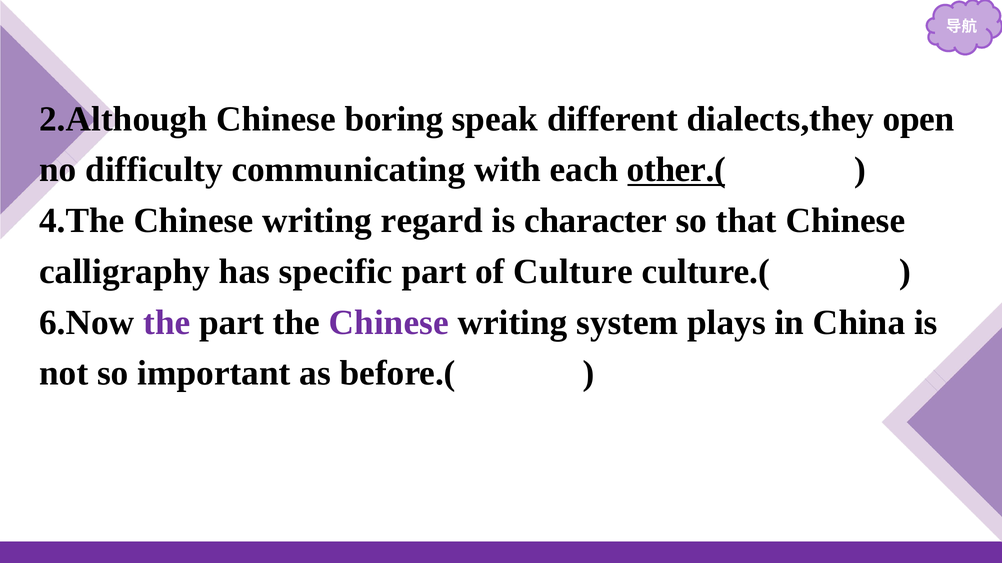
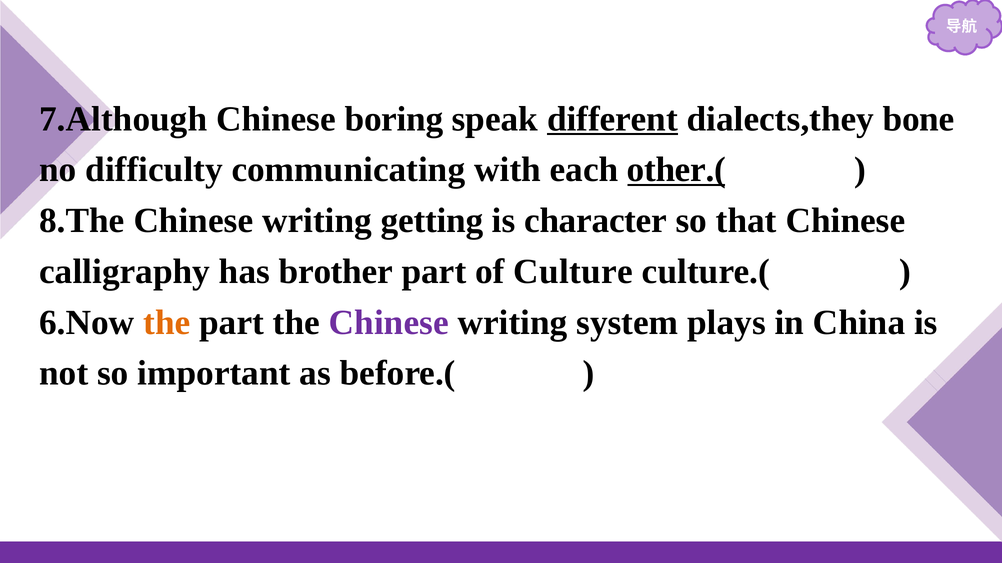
2.Although: 2.Although -> 7.Although (123, 119)
different underline: none -> present (612, 119)
open: open -> bone (919, 119)
4.The: 4.The -> 8.The (82, 221)
regard: regard -> getting (432, 221)
specific: specific -> brother (336, 272)
the colour: purple -> orange (167, 323)
